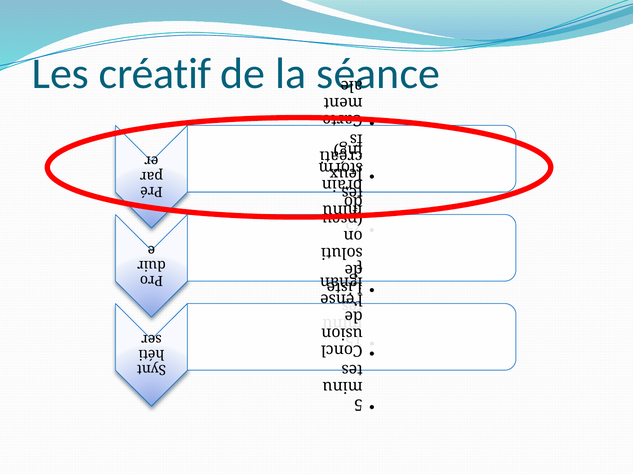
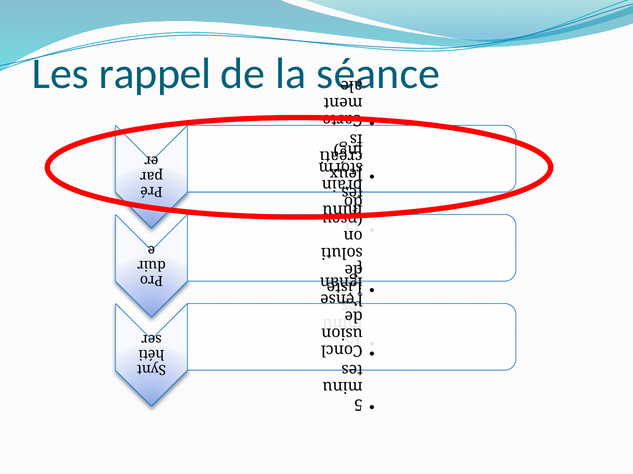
créatif: créatif -> rappel (155, 74)
